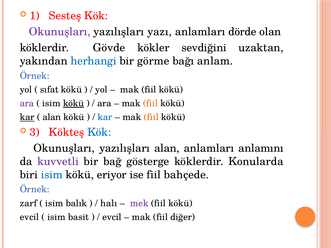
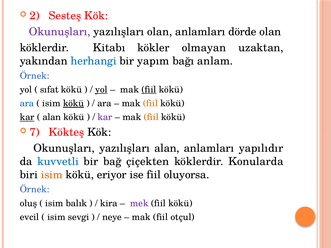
1: 1 -> 2 (35, 16)
yazılışları yazı: yazı -> olan (160, 32)
Gövde: Gövde -> Kitabı (109, 48)
sevdiğini: sevdiğini -> olmayan (204, 48)
görme: görme -> yapım (153, 61)
yol underline: none -> present (101, 90)
fiil underline: none -> present (149, 90)
ara colour: purple -> blue (27, 104)
kar colour: blue -> purple (105, 117)
3: 3 -> 7 (35, 132)
Kök colour: blue -> black (99, 132)
anlamını: anlamını -> yapılıdır (261, 148)
kuvvetli colour: purple -> blue (58, 162)
gösterge: gösterge -> çiçekten (148, 162)
isim colour: blue -> orange (52, 175)
bahçede: bahçede -> oluyorsa (187, 175)
zarf: zarf -> oluş (28, 203)
halı: halı -> kira (109, 203)
basit: basit -> sevgi (79, 217)
evcil: evcil -> neye (112, 217)
diğer: diğer -> otçul (183, 217)
